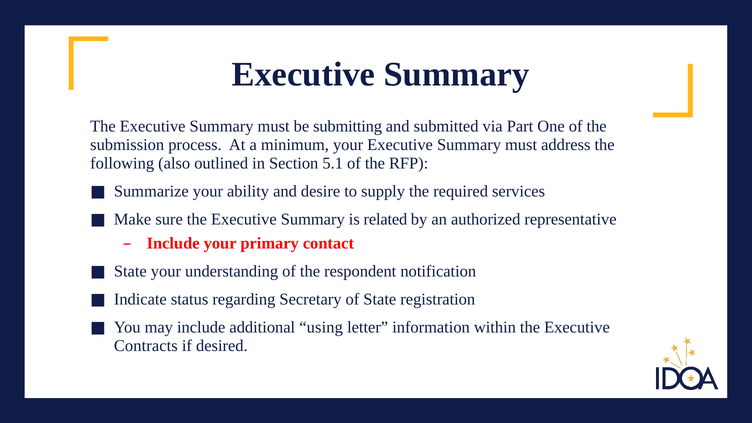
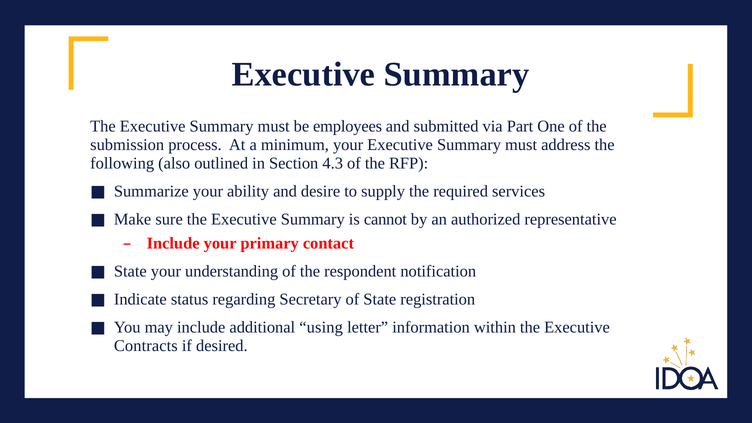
submitting: submitting -> employees (348, 126)
5.1: 5.1 -> 4.3 (333, 163)
related: related -> cannot (385, 219)
